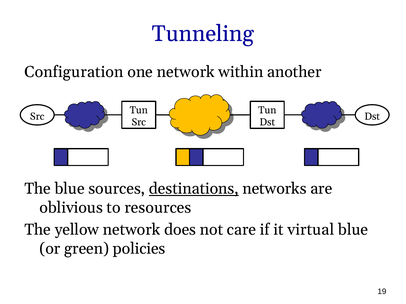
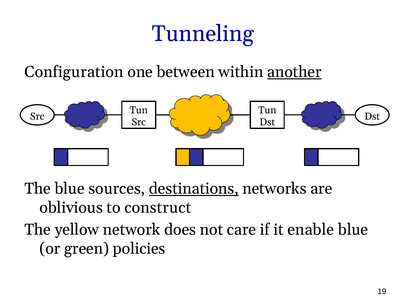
one network: network -> between (186, 72)
another underline: none -> present (294, 72)
resources: resources -> construct (158, 208)
virtual: virtual -> enable (311, 230)
